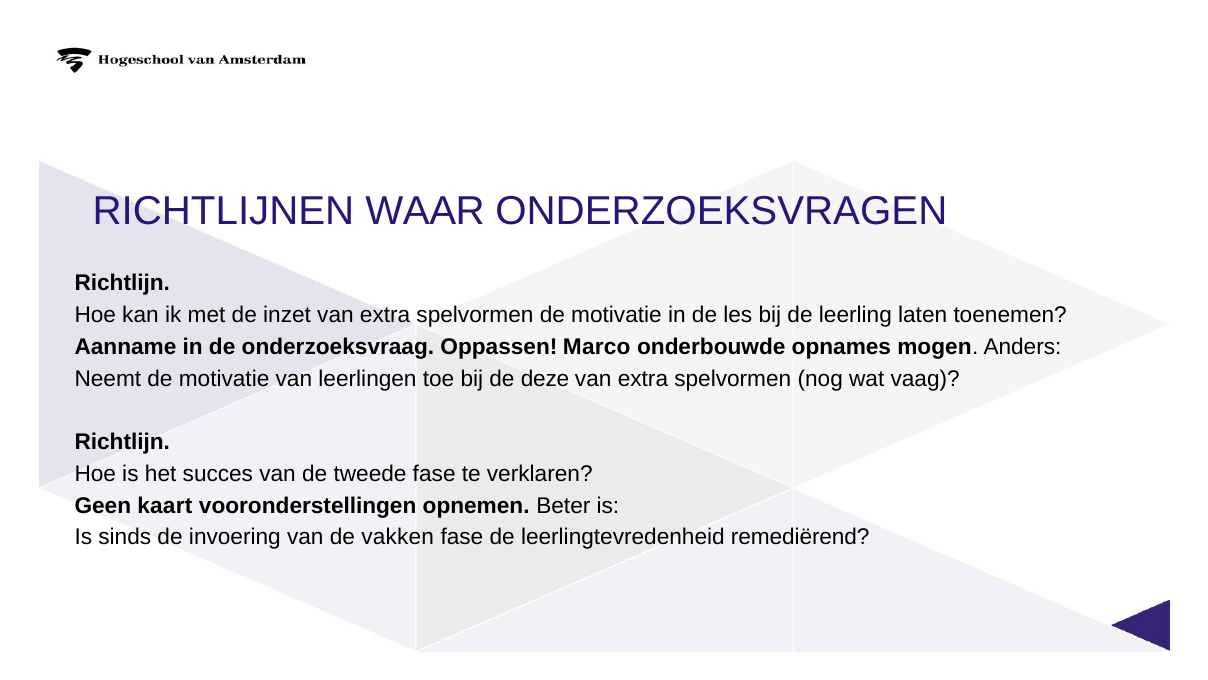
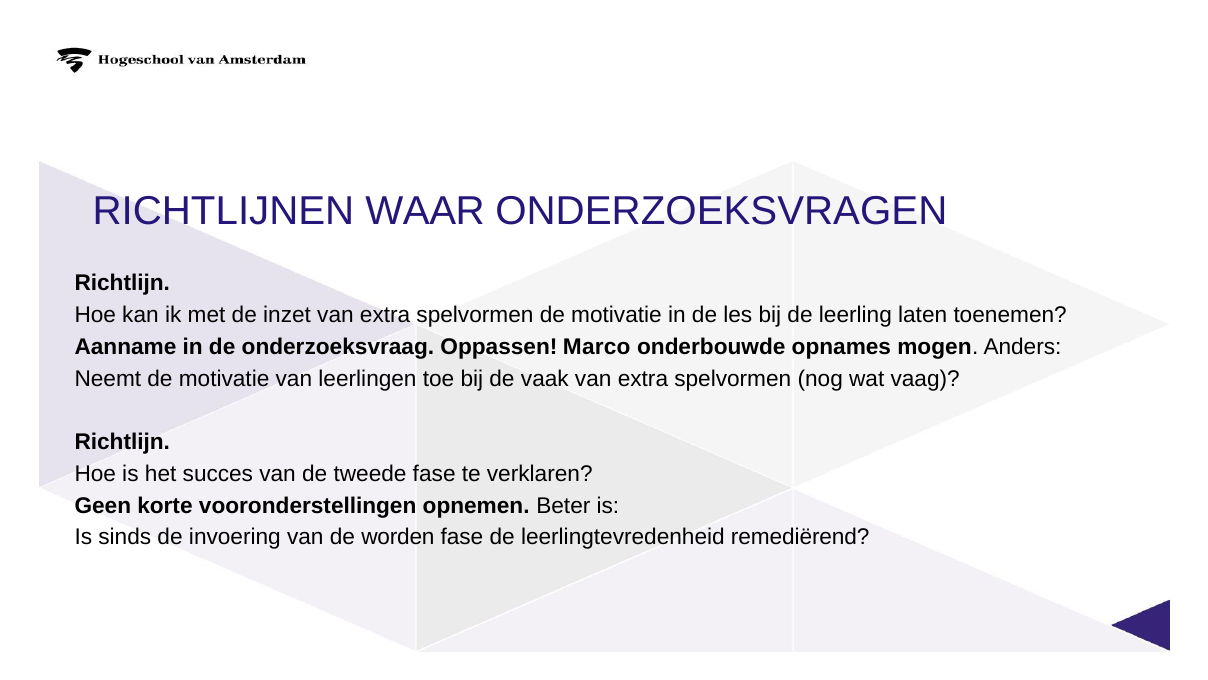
deze: deze -> vaak (545, 378)
kaart: kaart -> korte (165, 505)
vakken: vakken -> worden (398, 537)
